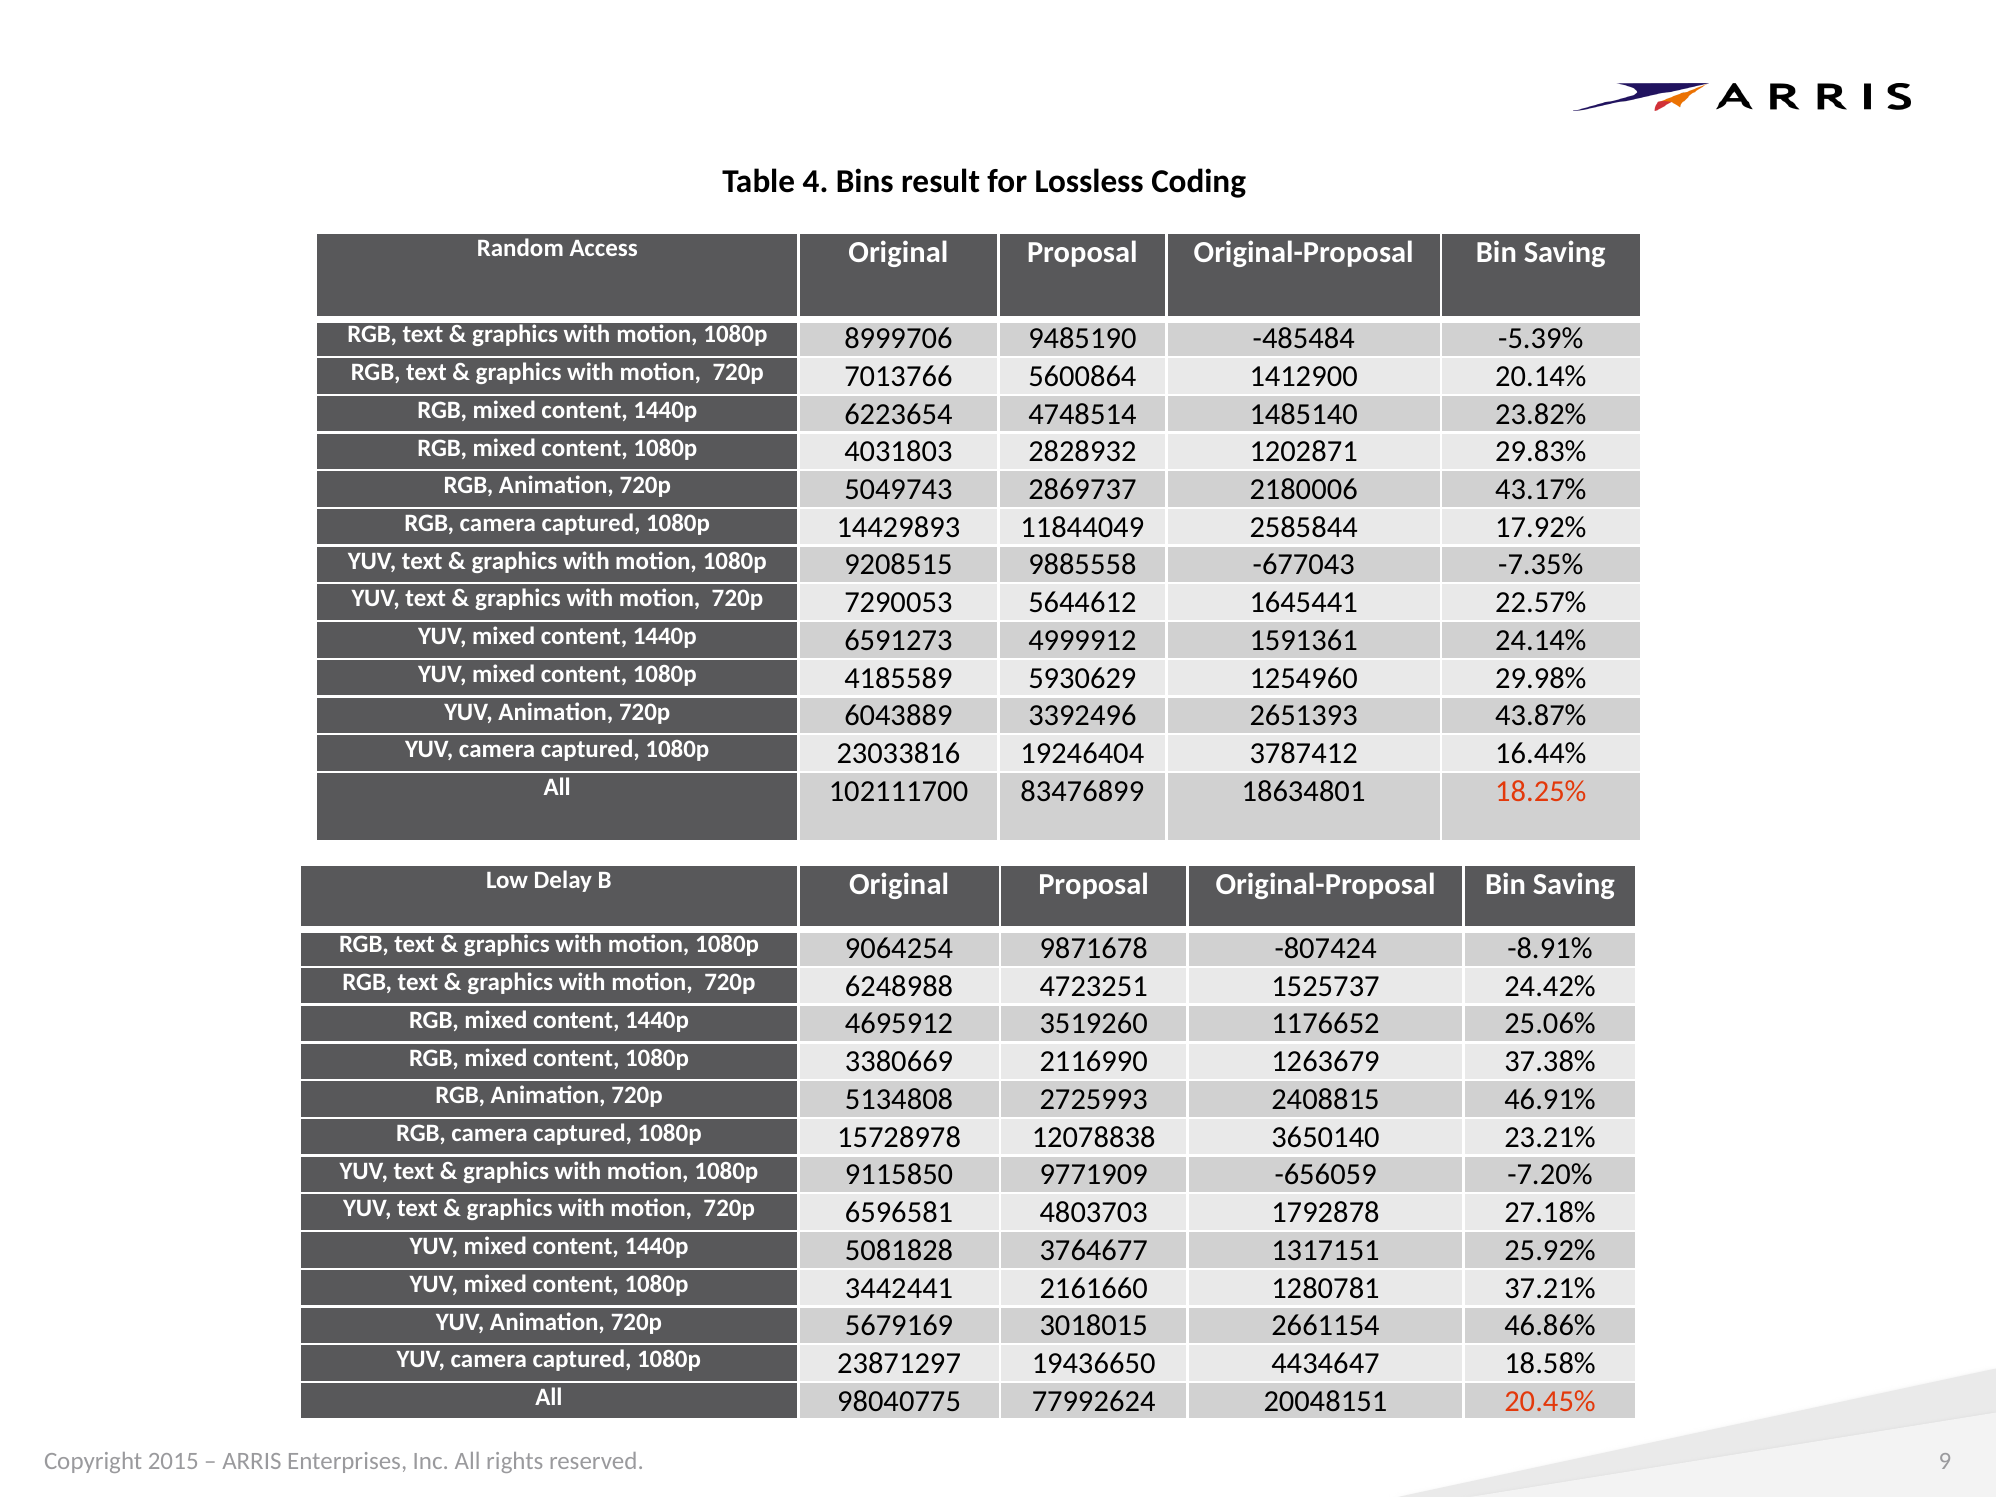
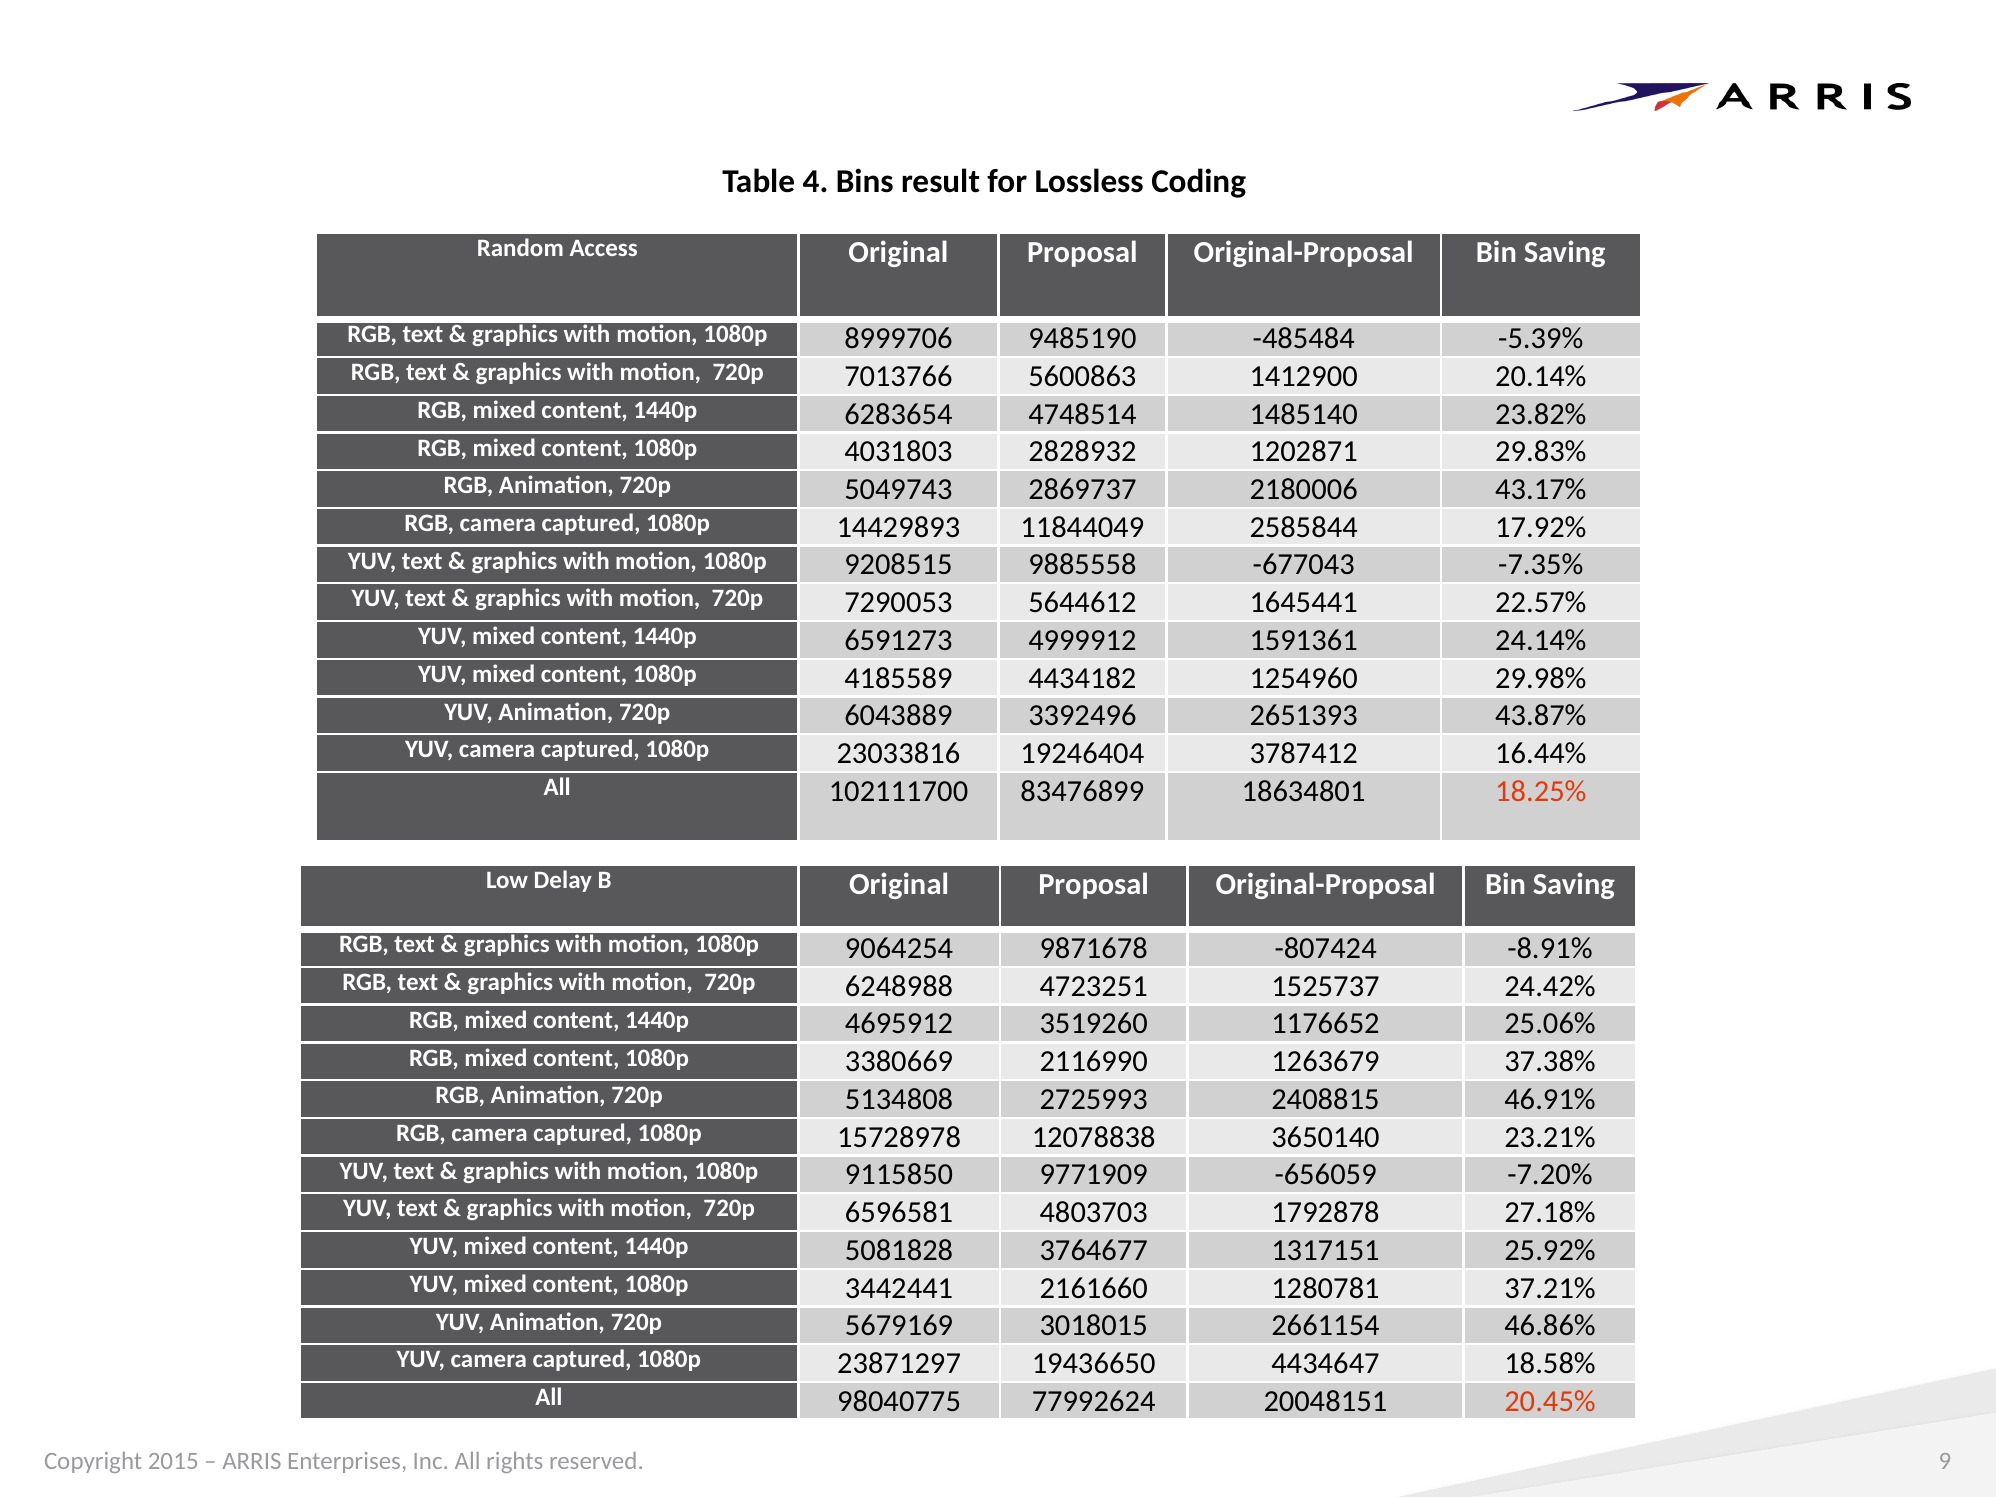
5600864: 5600864 -> 5600863 (1082, 376)
6223654: 6223654 -> 6283654 (898, 414)
5930629: 5930629 -> 4434182 (1082, 678)
